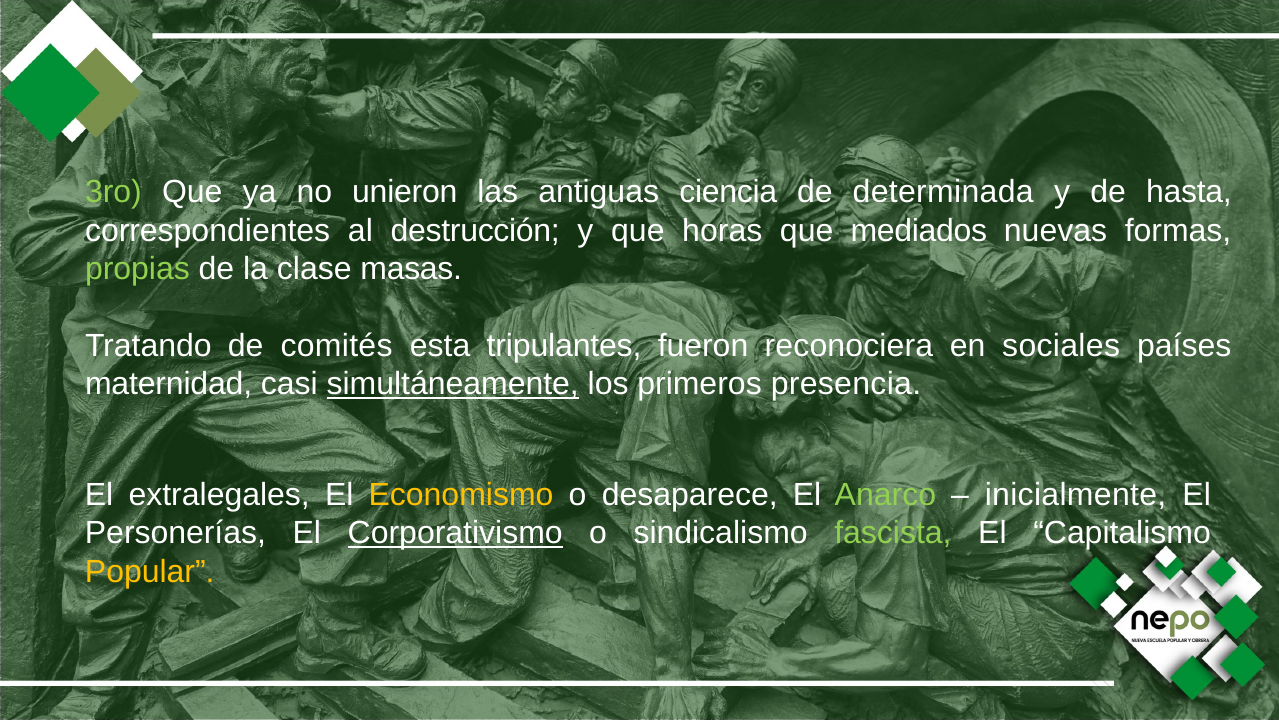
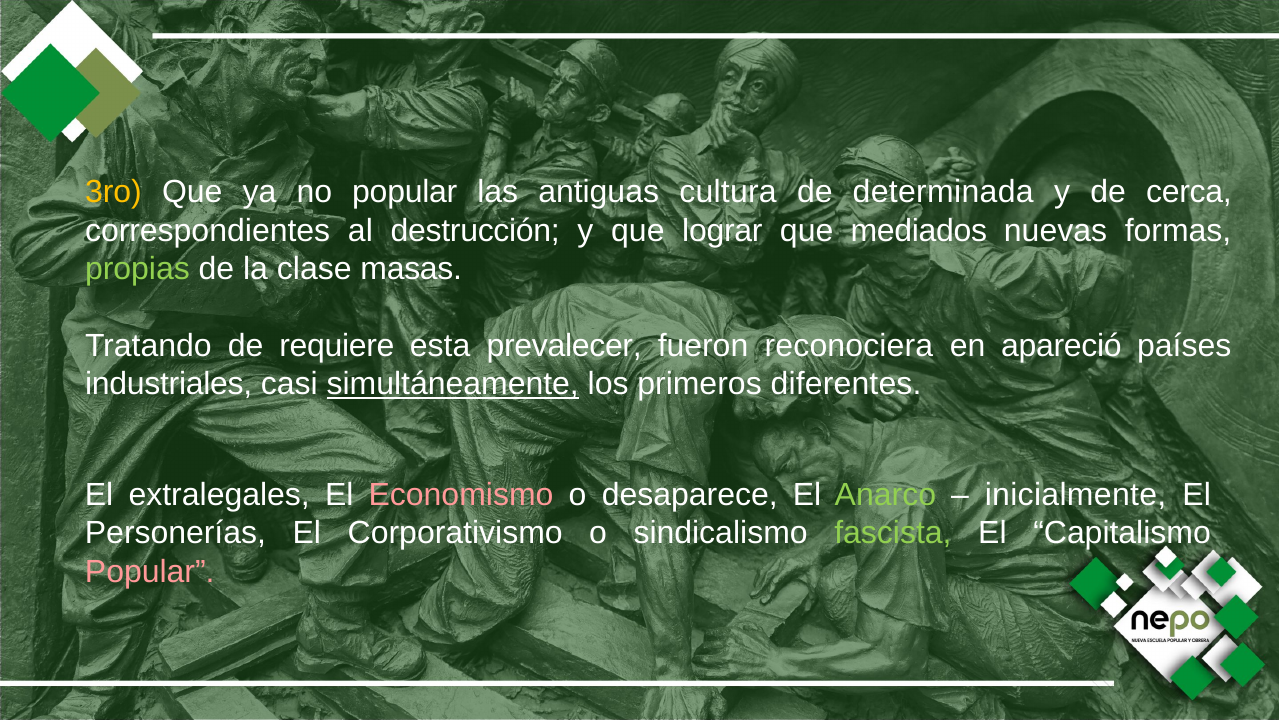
3ro colour: light green -> yellow (113, 192)
no unieron: unieron -> popular (405, 192)
ciencia: ciencia -> cultura (728, 192)
hasta: hasta -> cerca (1189, 192)
horas: horas -> lograr (722, 230)
comités: comités -> requiere (337, 346)
tripulantes: tripulantes -> prevalecer (564, 346)
sociales: sociales -> apareció (1061, 346)
maternidad: maternidad -> industriales (169, 384)
presencia: presencia -> diferentes (846, 384)
Economismo colour: yellow -> pink (461, 494)
Corporativismo underline: present -> none (455, 533)
Popular colour: yellow -> pink (150, 571)
